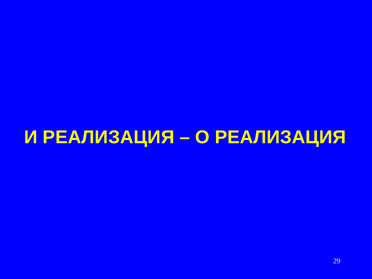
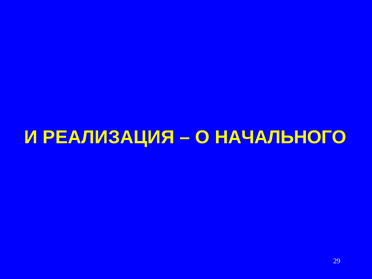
О РЕАЛИЗАЦИЯ: РЕАЛИЗАЦИЯ -> НАЧАЛЬНОГО (281, 137)
